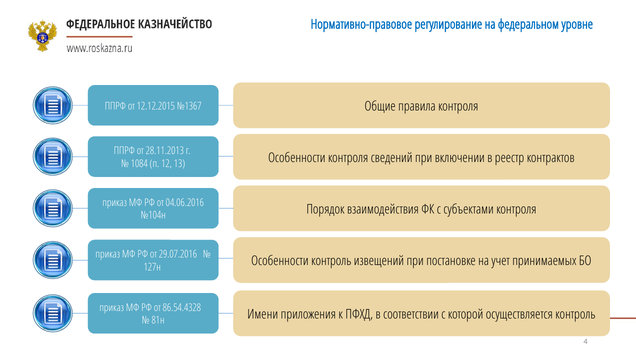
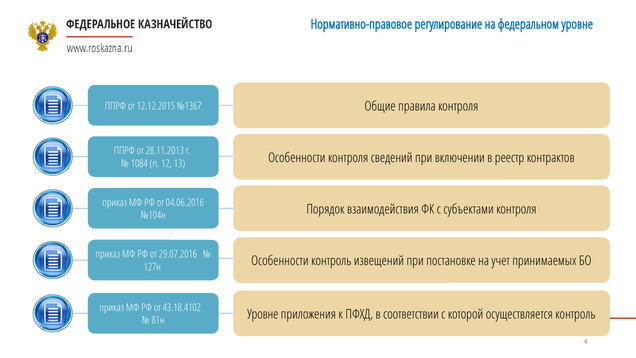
86.54.4328: 86.54.4328 -> 43.18.4102 (182, 307)
81н Имени: Имени -> Уровне (263, 314)
